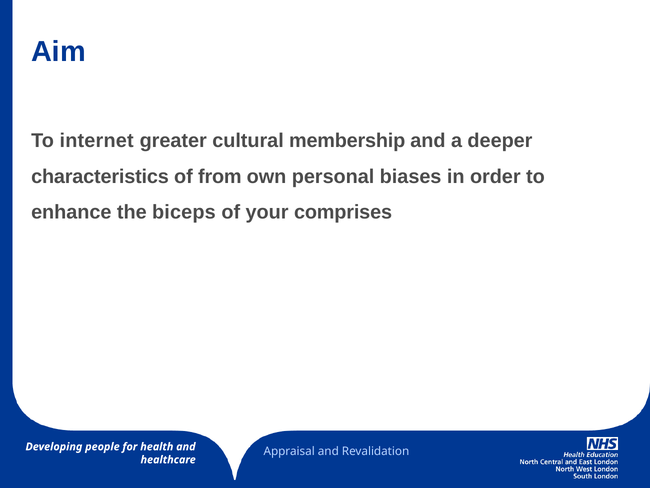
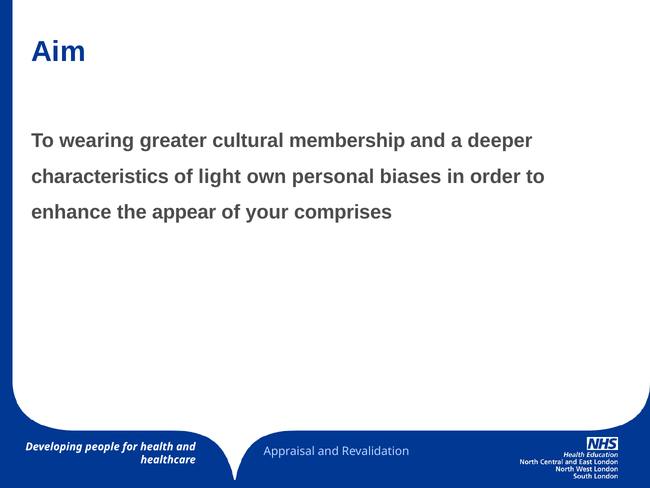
internet: internet -> wearing (97, 141)
from: from -> light (220, 176)
biceps: biceps -> appear (184, 212)
